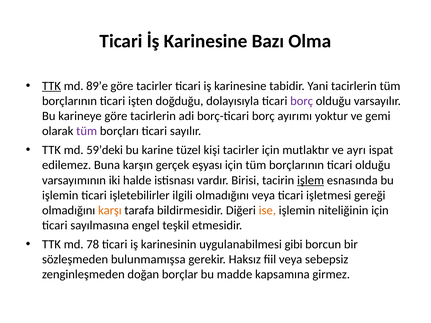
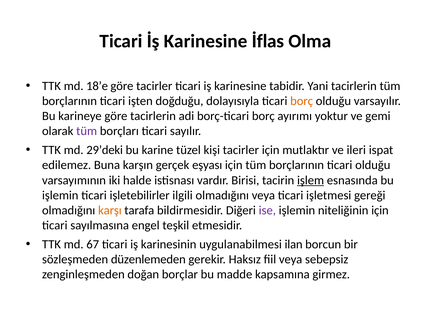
Bazı: Bazı -> İflas (268, 41)
TTK underline: present -> none (51, 86)
89’e: 89’e -> 18’e (97, 86)
borç colour: purple -> orange (302, 101)
59’deki: 59’deki -> 29’deki (105, 150)
ayrı: ayrı -> ileri (356, 150)
ise colour: orange -> purple (267, 211)
78: 78 -> 67 (93, 245)
gibi: gibi -> ilan (294, 245)
bulunmamışsa: bulunmamışsa -> düzenlemeden (148, 260)
